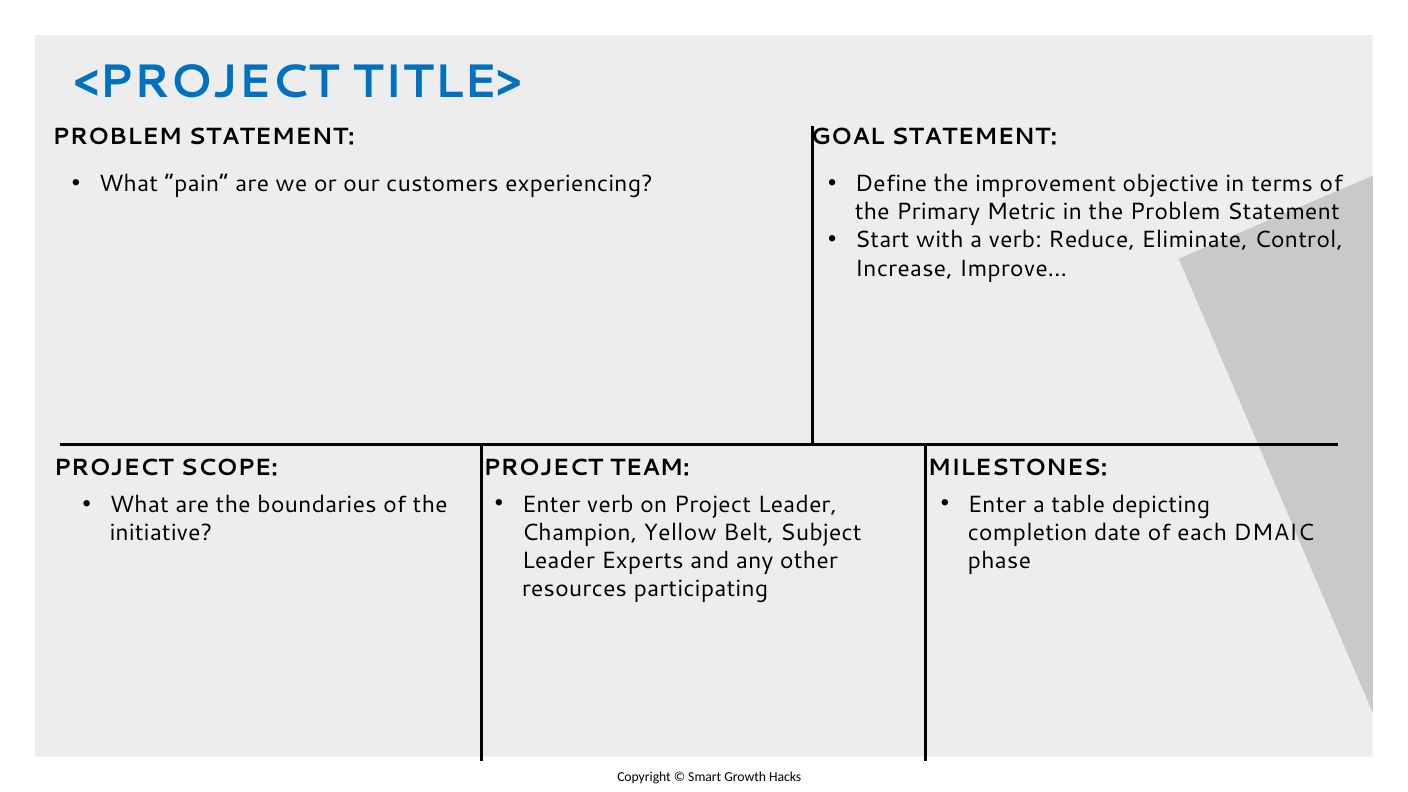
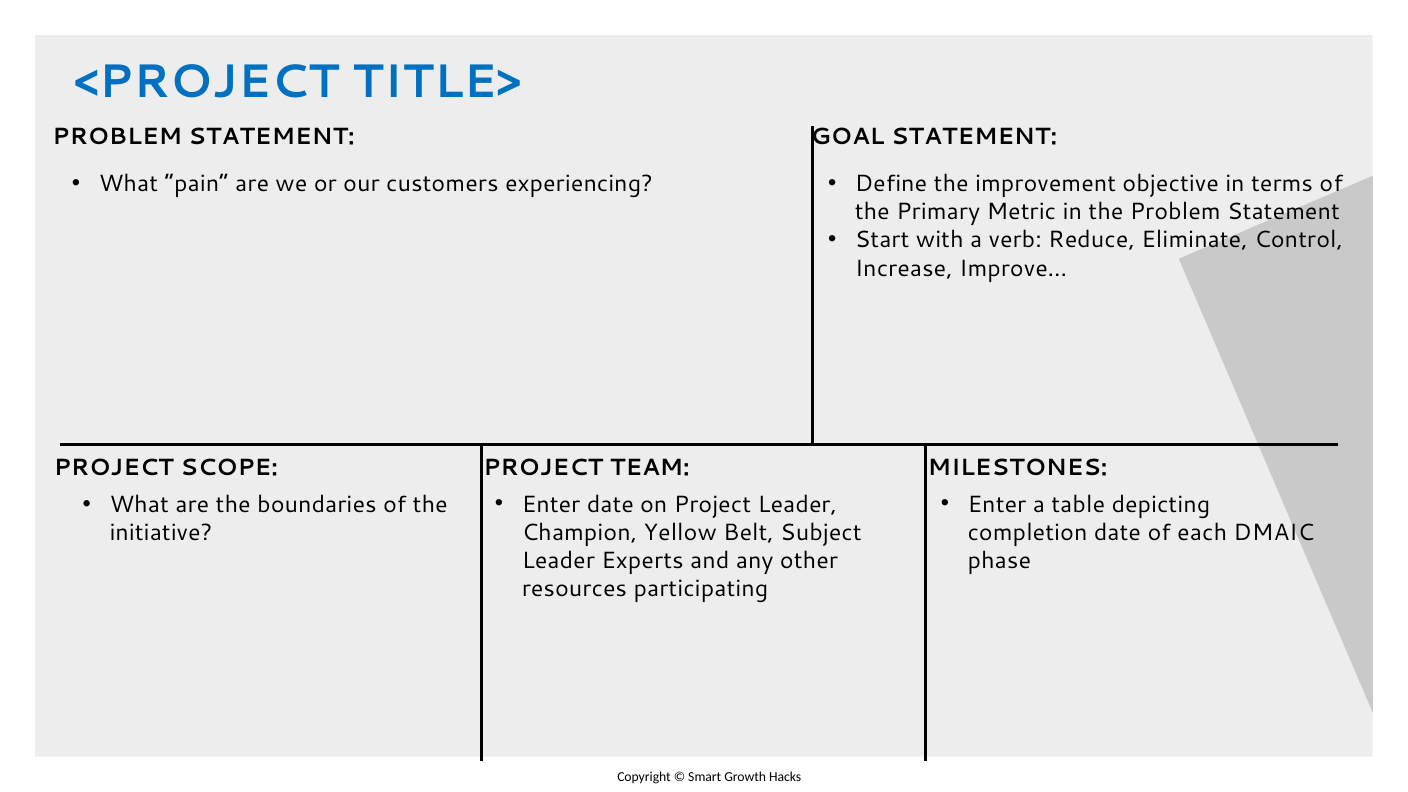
Enter verb: verb -> date (610, 505)
